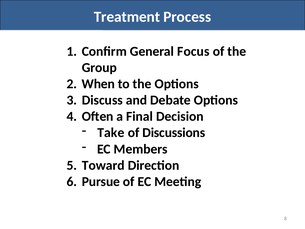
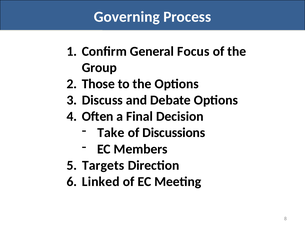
Treatment: Treatment -> Governing (127, 17)
When: When -> Those (98, 84)
Toward: Toward -> Targets (103, 165)
Pursue: Pursue -> Linked (101, 181)
